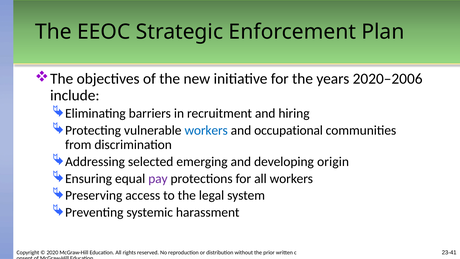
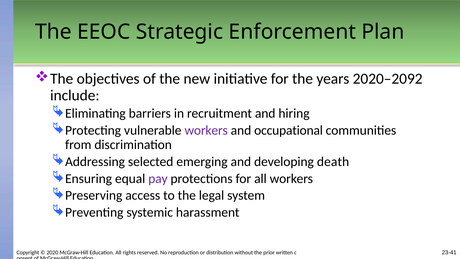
2020–2006: 2020–2006 -> 2020–2092 (388, 79)
workers colour: blue -> purple (206, 130)
origin: origin -> death (333, 162)
